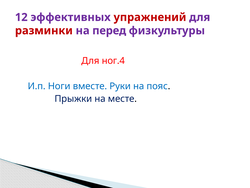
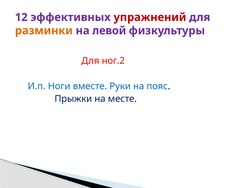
разминки colour: red -> orange (44, 31)
перед: перед -> левой (109, 31)
ног.4: ног.4 -> ног.2 (113, 61)
